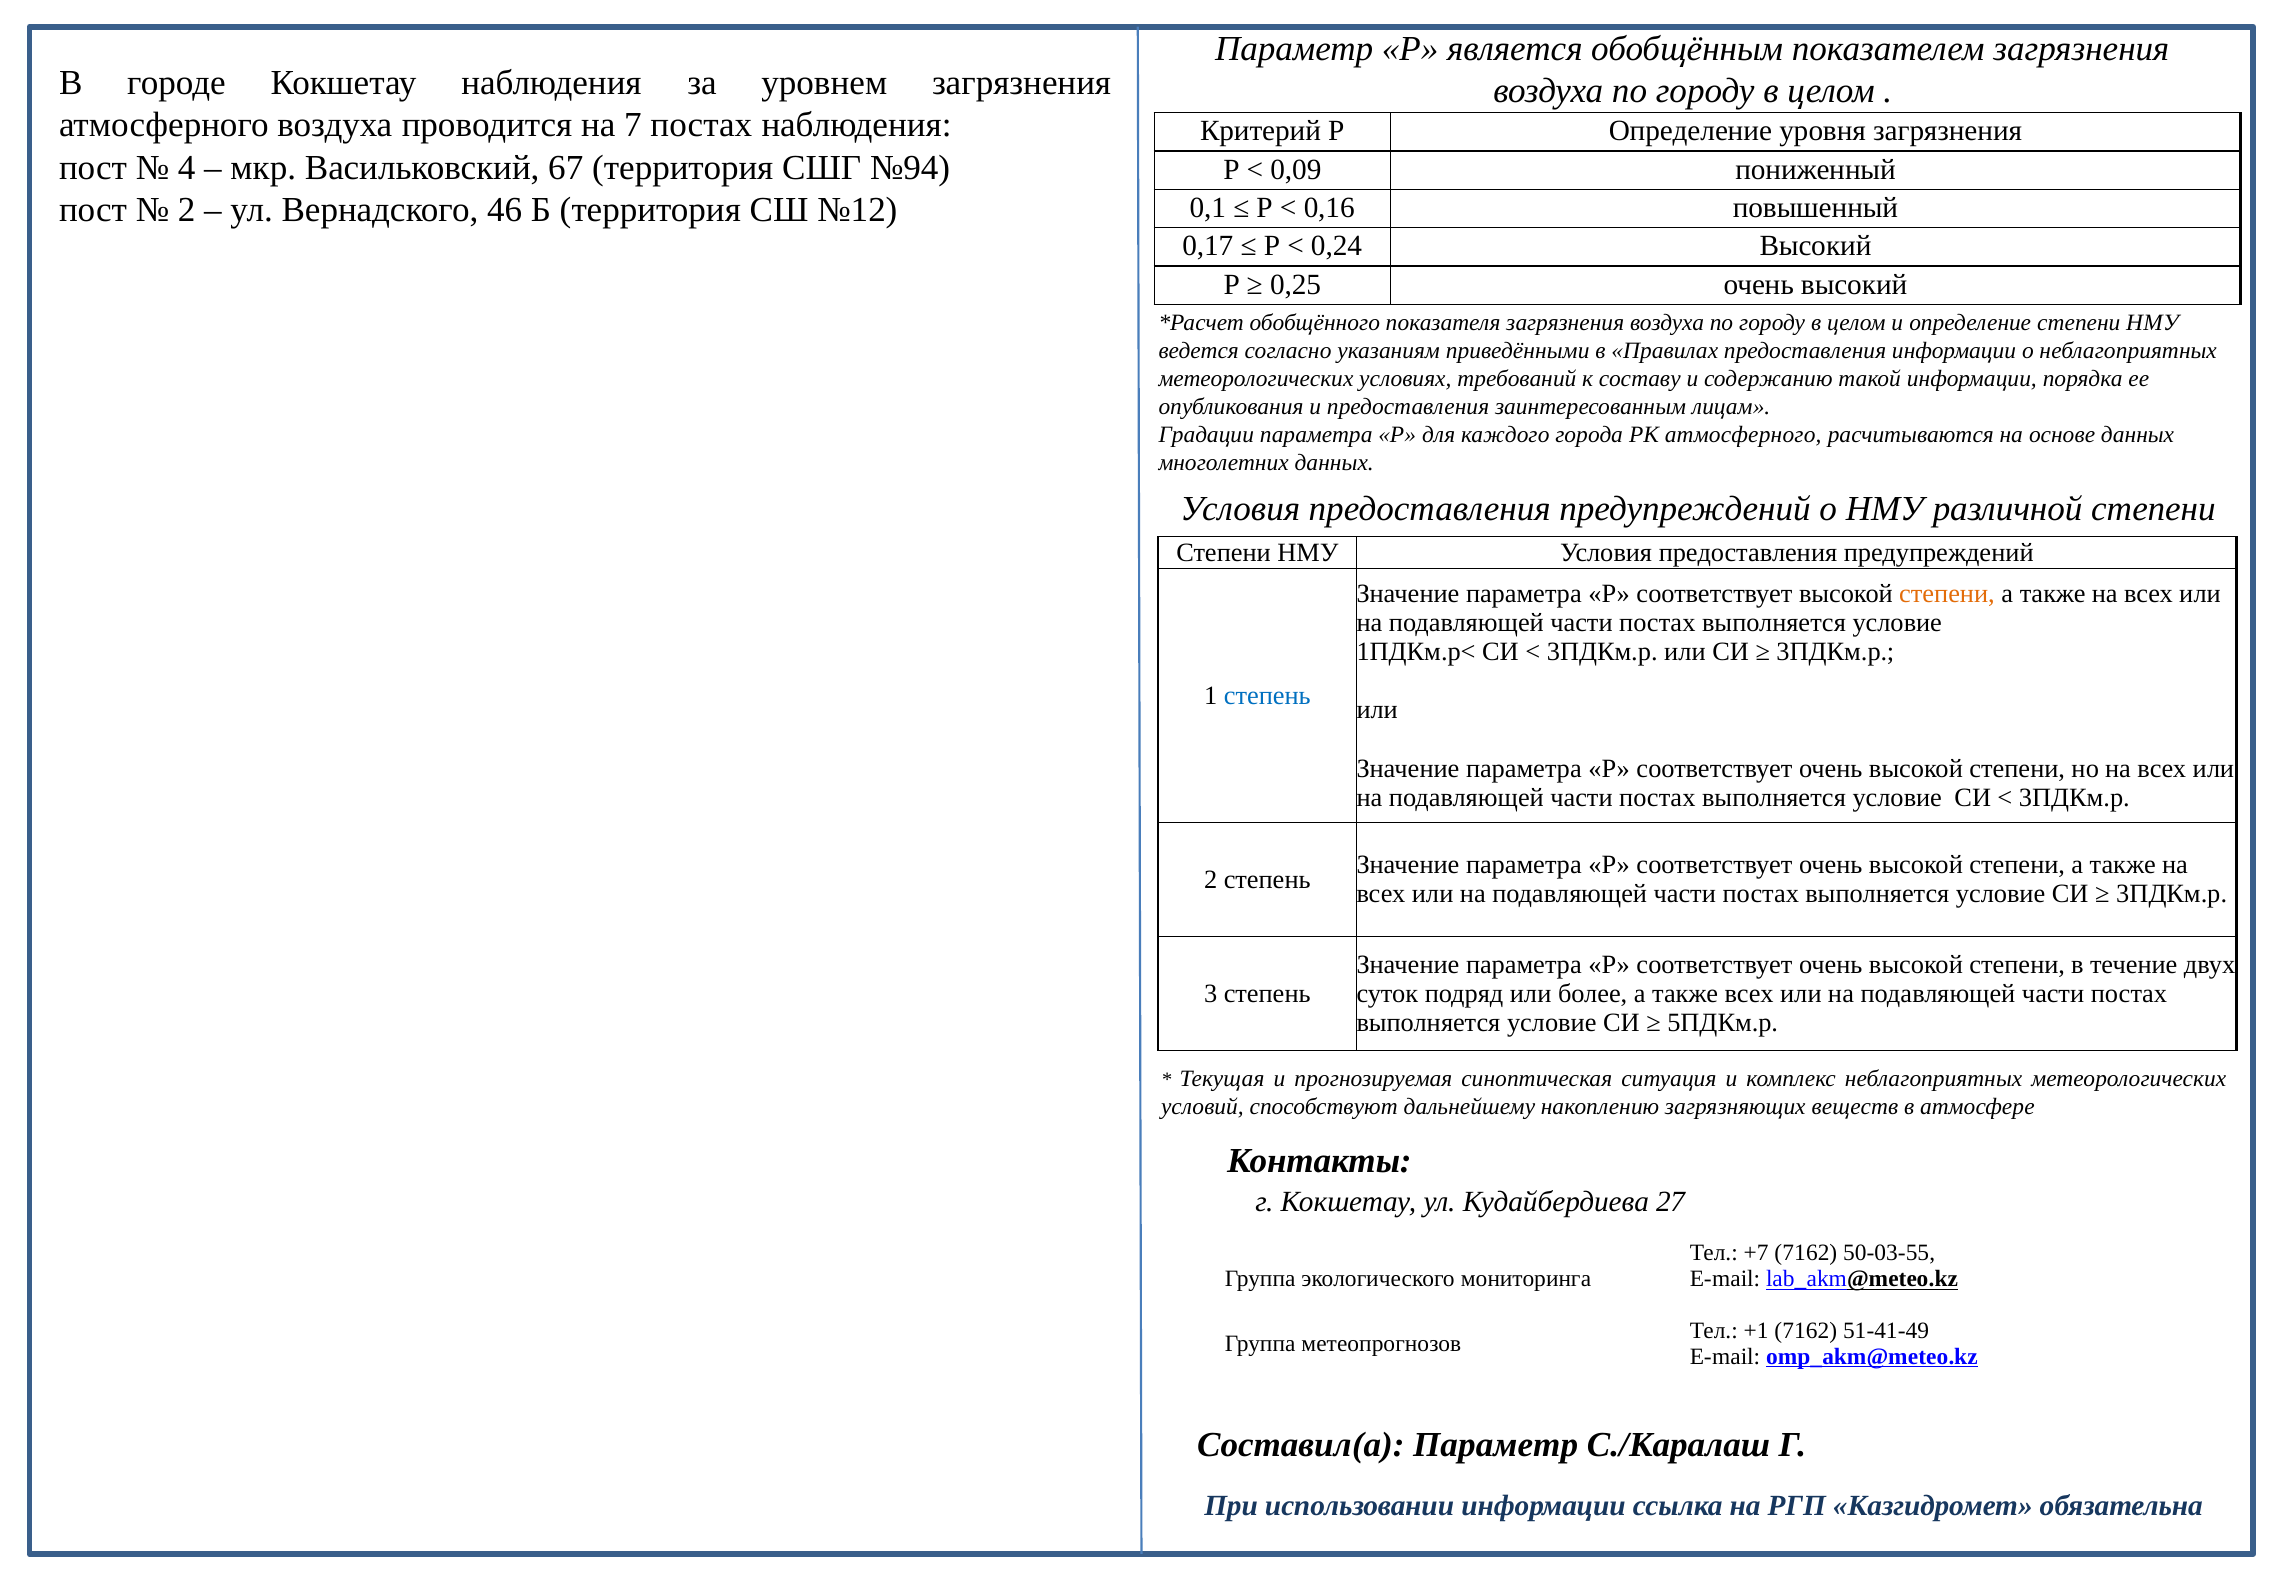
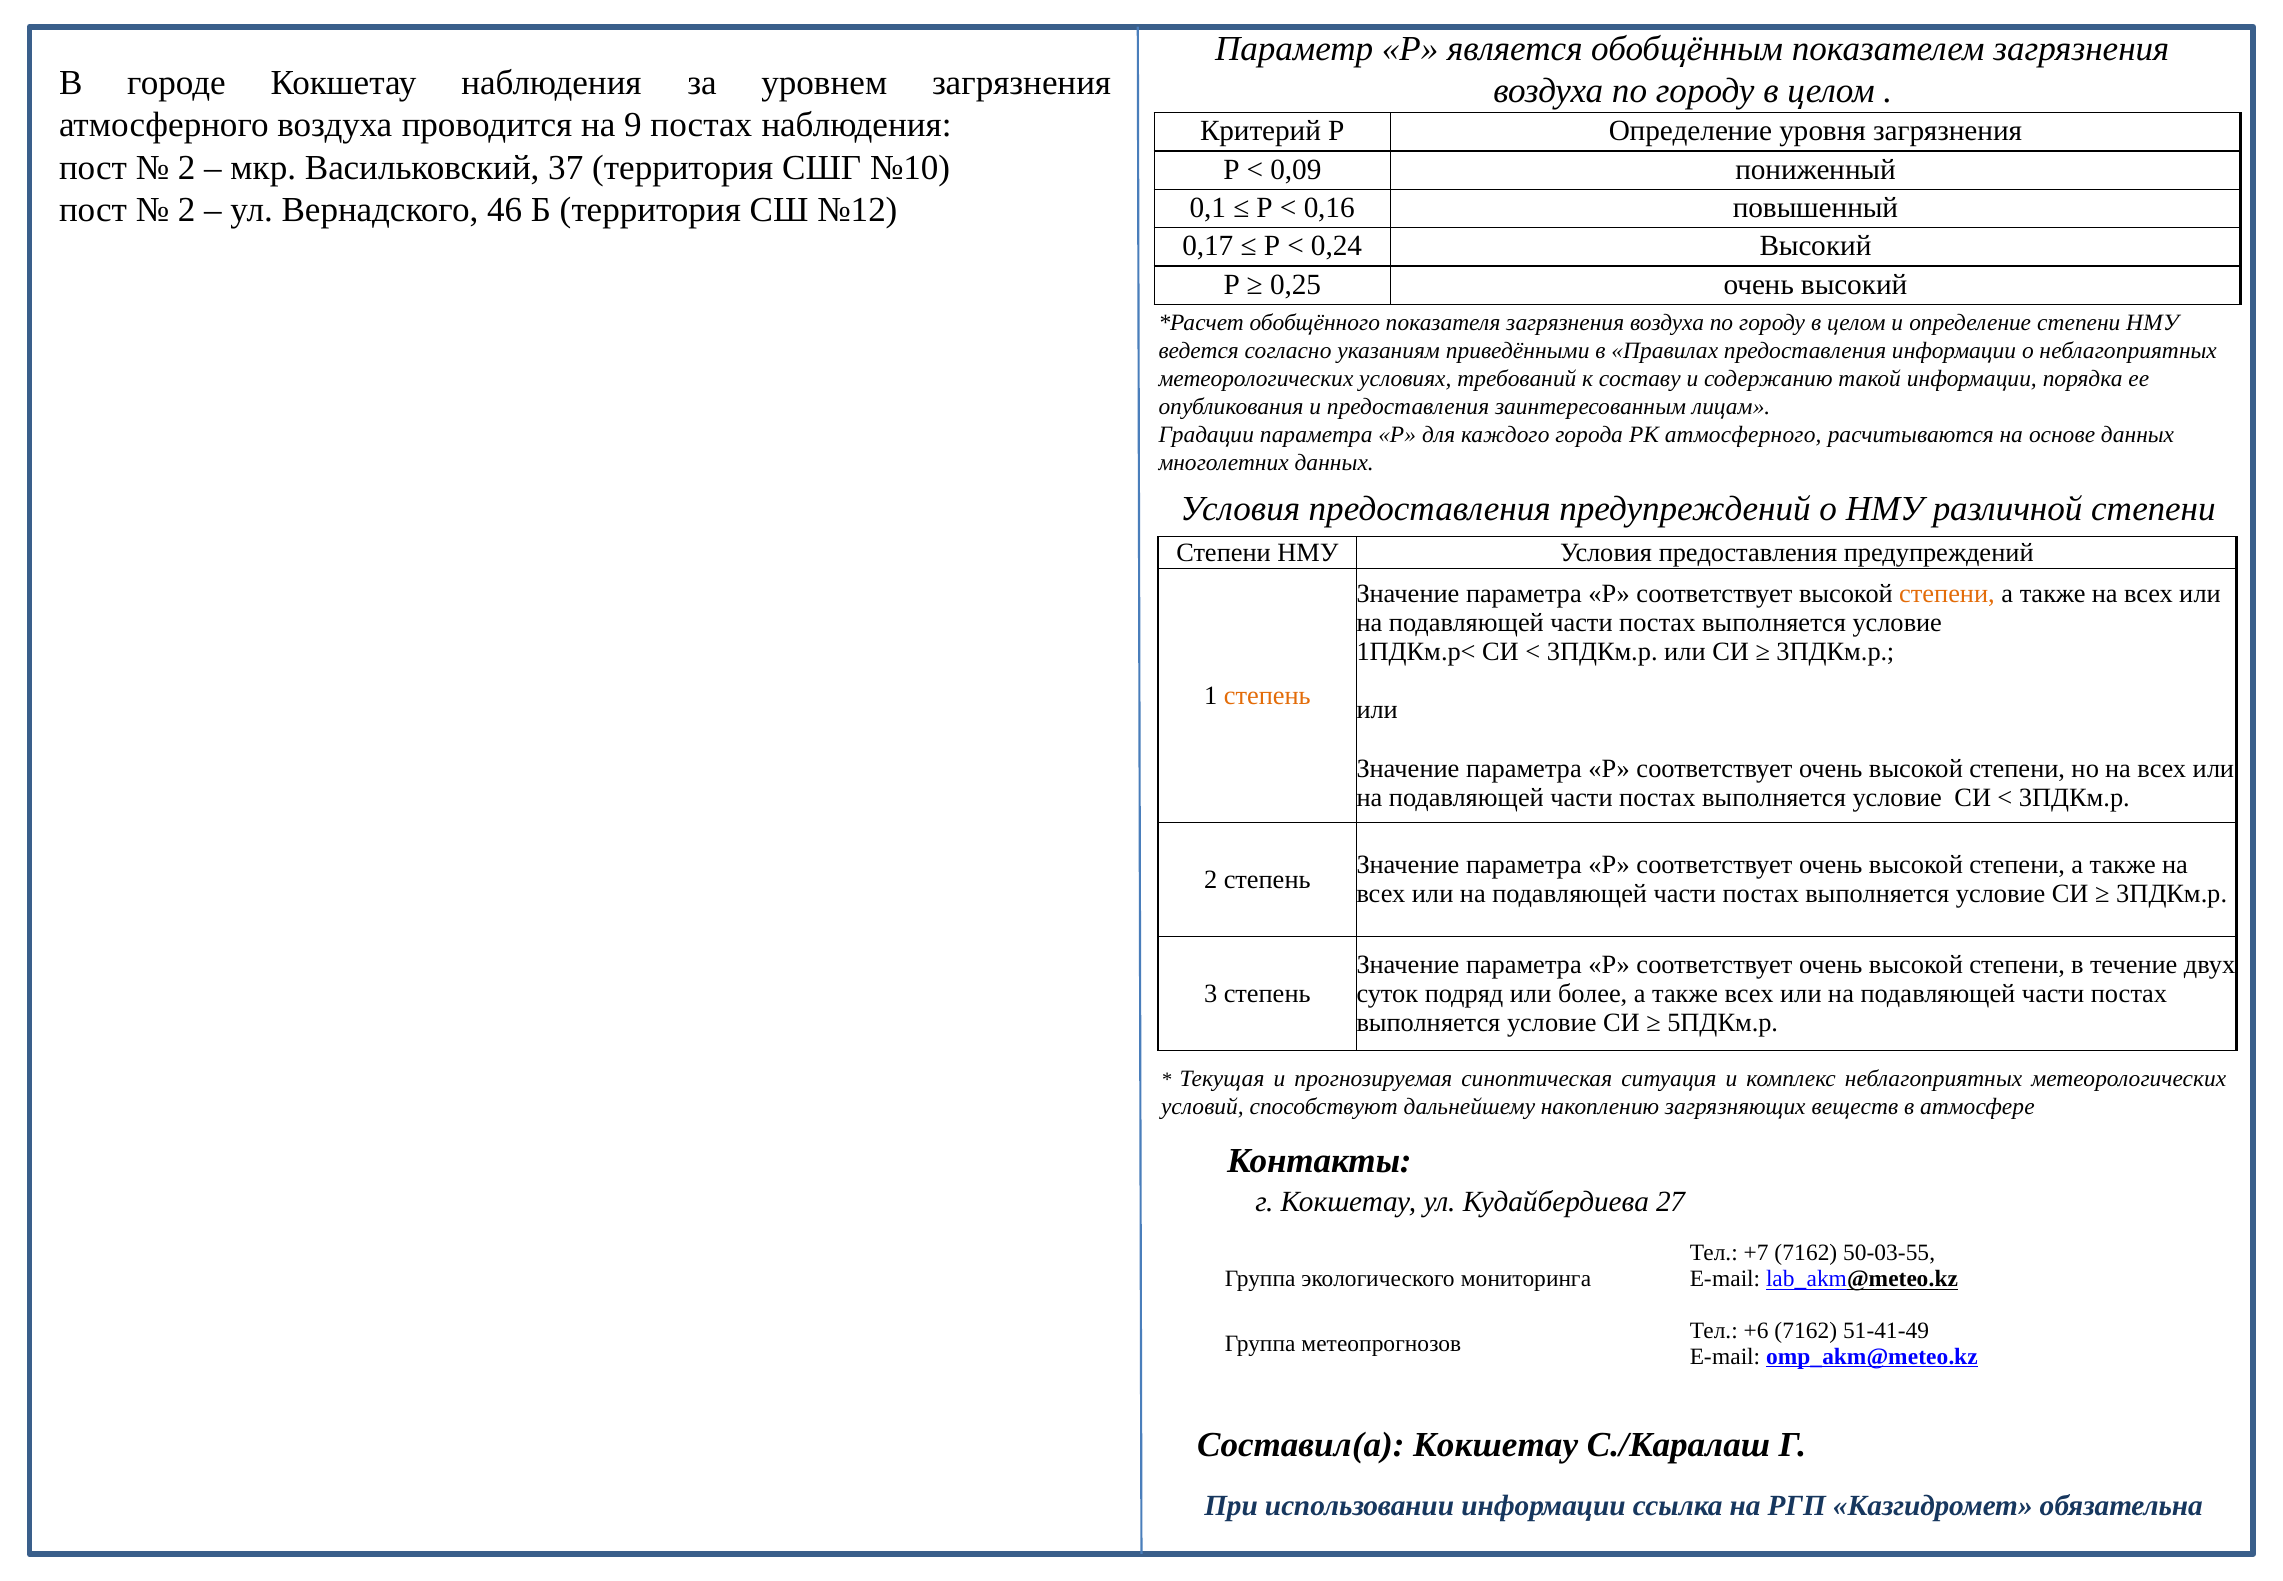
7: 7 -> 9 (633, 125)
4: 4 -> 2 (187, 167)
67: 67 -> 37 (566, 167)
№94: №94 -> №10 (910, 167)
степень colour: blue -> orange (1267, 695)
+1: +1 -> +6 (1756, 1330)
Составил(а Параметр: Параметр -> Кокшетау (1496, 1444)
